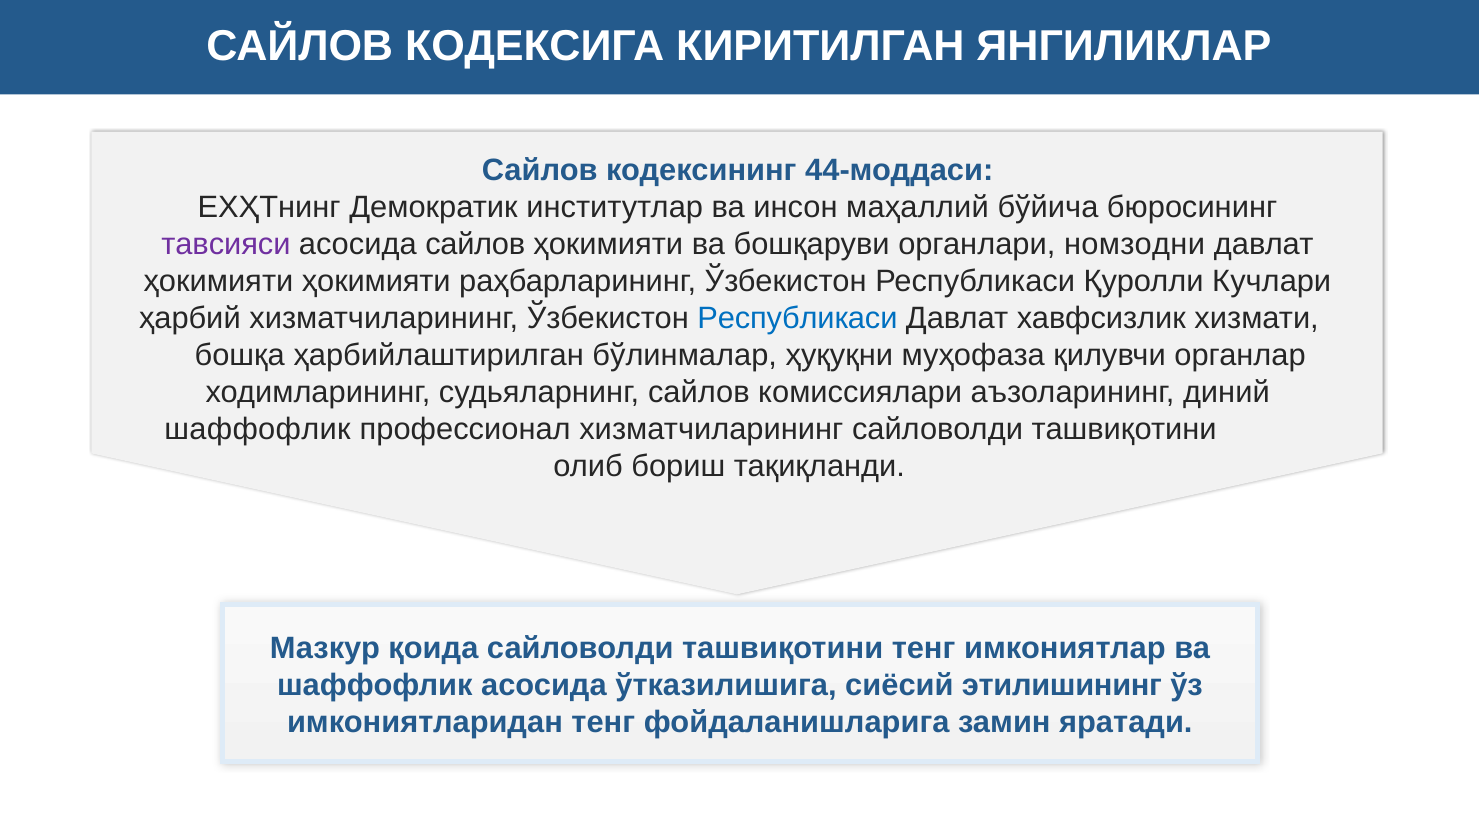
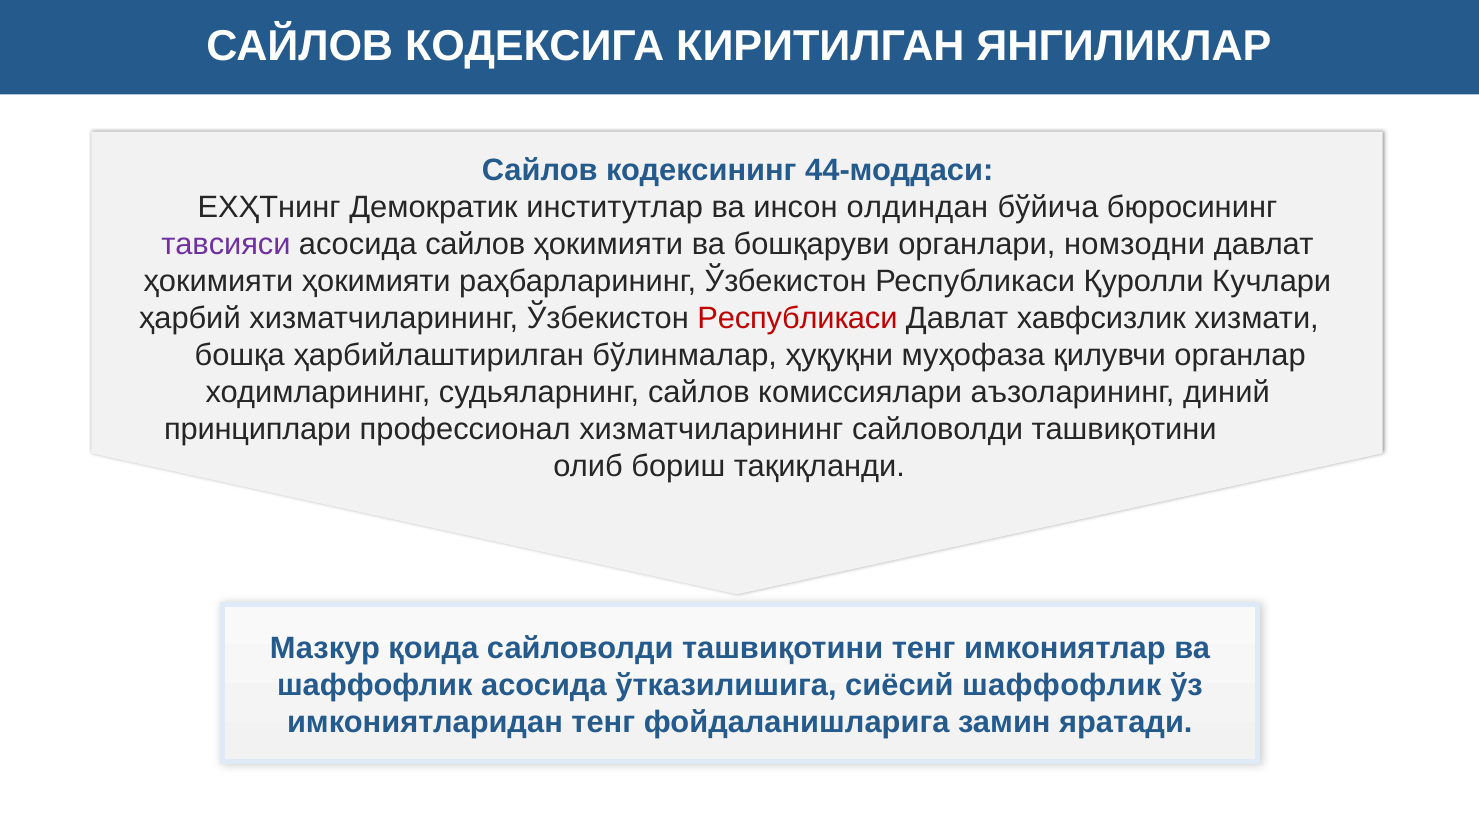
маҳаллий: маҳаллий -> олдиндан (917, 207)
Республикаси colour: blue -> red (797, 318)
шаффофлик: шаффофлик -> принциплари (258, 429)
сиёсий этилишининг: этилишининг -> шаффофлик (1062, 685)
